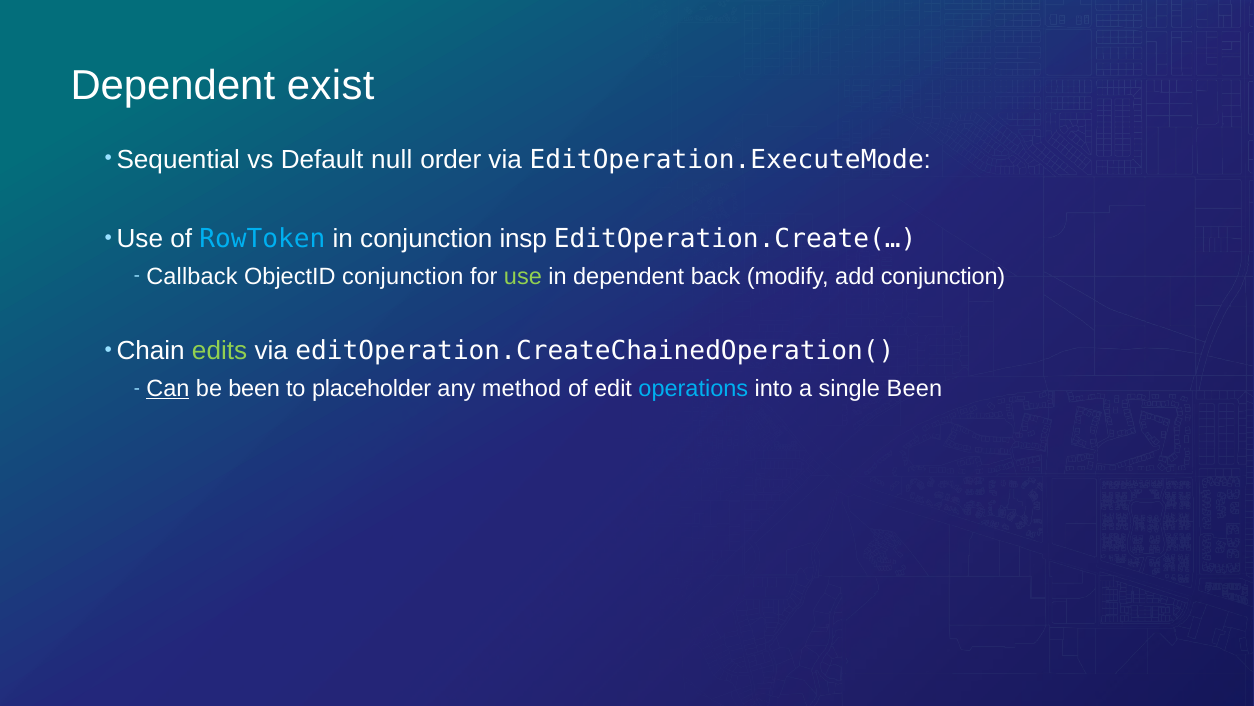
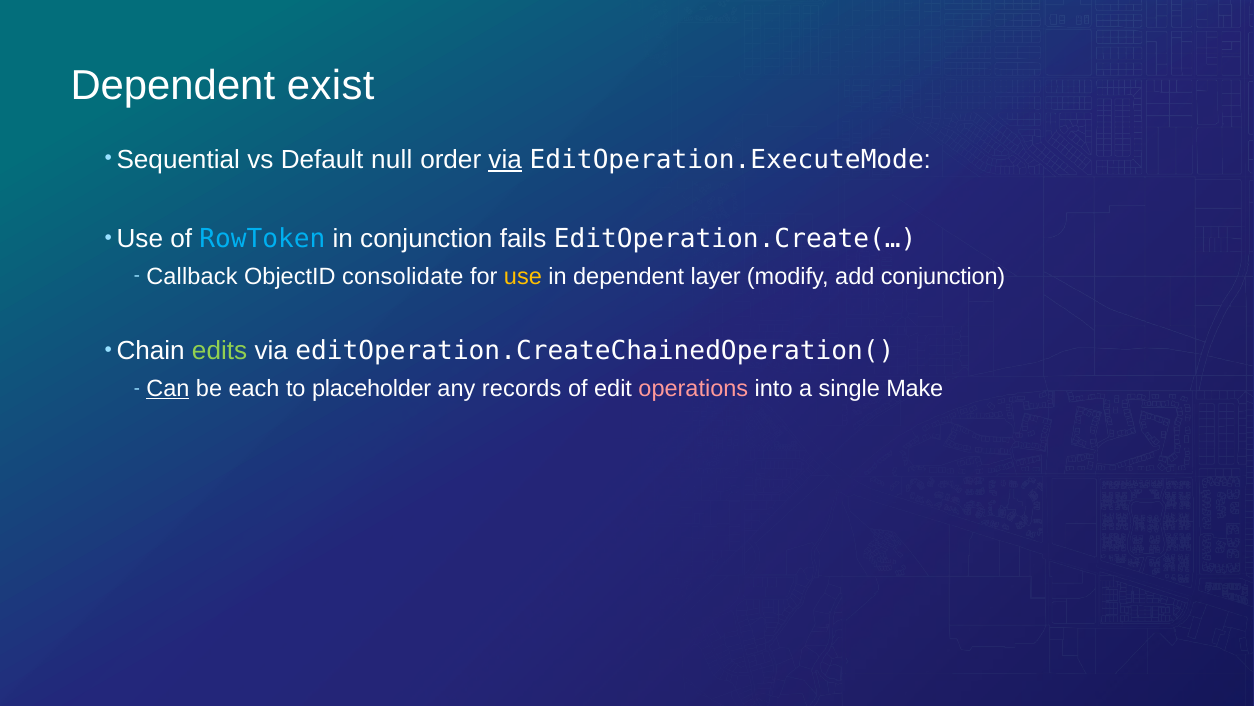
via underline: none -> present (505, 159)
insp: insp -> fails (523, 239)
ObjectID conjunction: conjunction -> consolidate (403, 276)
use colour: light green -> yellow (523, 276)
back: back -> layer (716, 276)
be been: been -> each (254, 388)
method: method -> records (522, 388)
operations colour: light blue -> pink (693, 388)
single Been: Been -> Make (915, 388)
